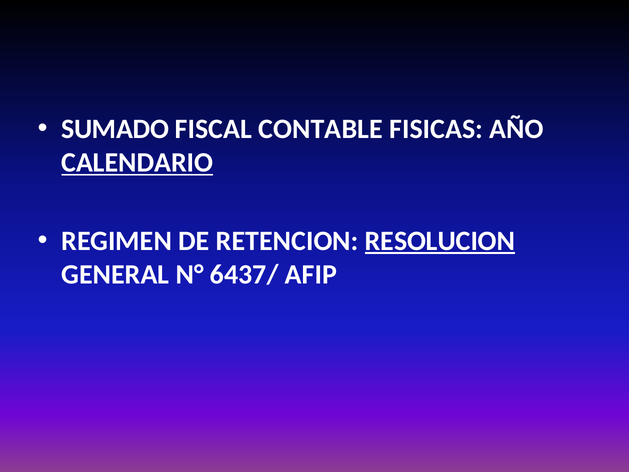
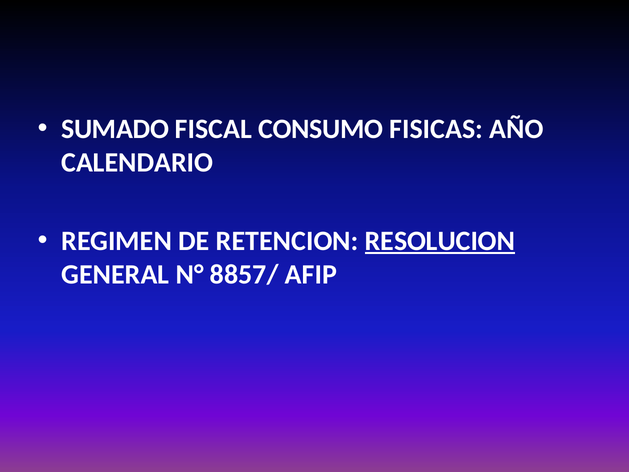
CONTABLE: CONTABLE -> CONSUMO (321, 129)
CALENDARIO underline: present -> none (137, 163)
6437/: 6437/ -> 8857/ (244, 274)
